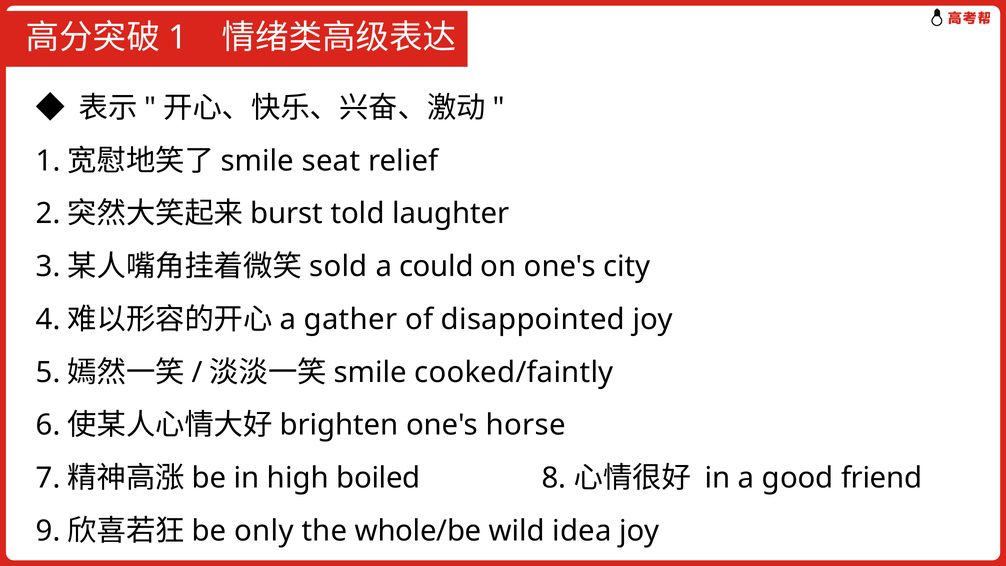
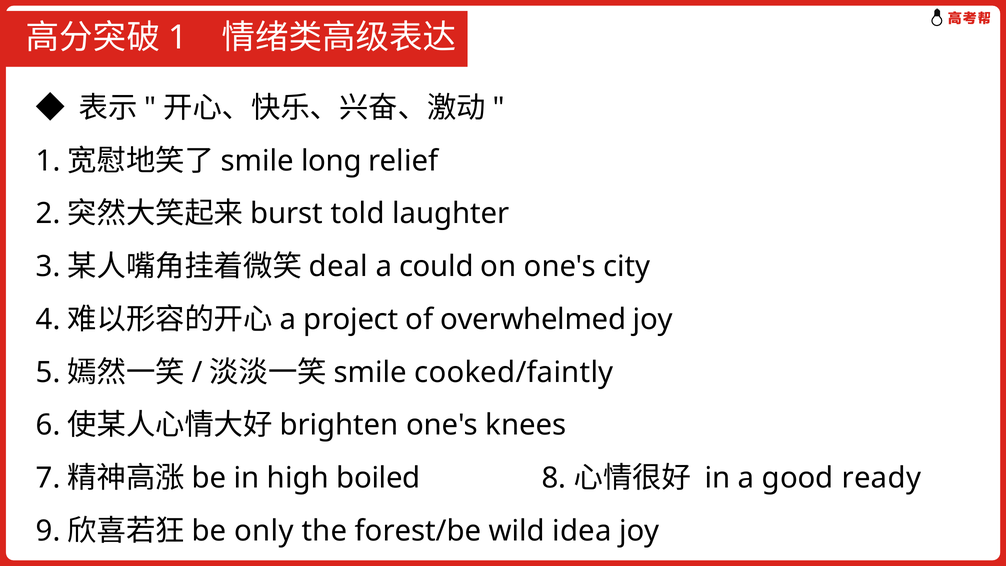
seat: seat -> long (331, 161)
sold: sold -> deal (338, 267)
gather: gather -> project (351, 319)
disappointed: disappointed -> overwhelmed (533, 319)
horse: horse -> knees (526, 425)
friend: friend -> ready (881, 478)
whole/be: whole/be -> forest/be (418, 531)
